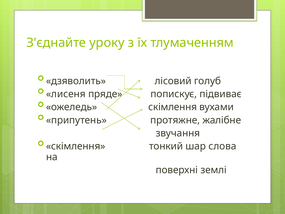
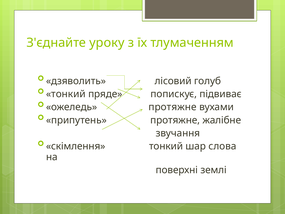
лисеня: лисеня -> тонкий (66, 94)
ожеледь скімлення: скімлення -> протяжне (173, 107)
